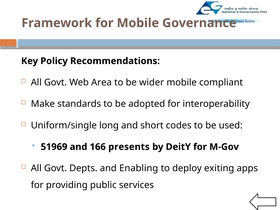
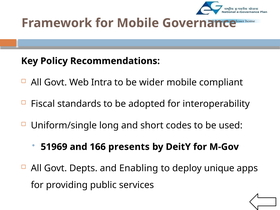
Area: Area -> Intra (102, 82)
Make: Make -> Fiscal (43, 104)
exiting: exiting -> unique (219, 168)
